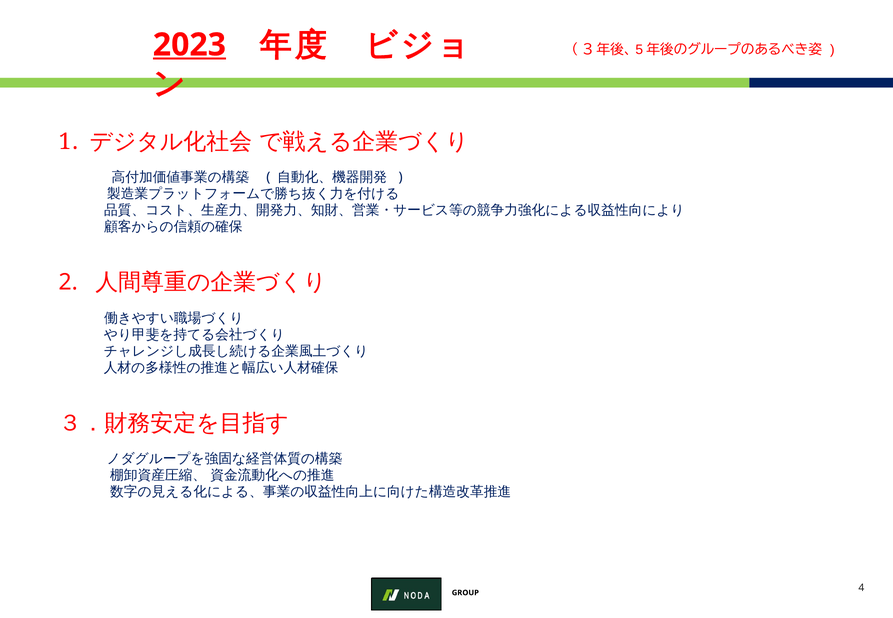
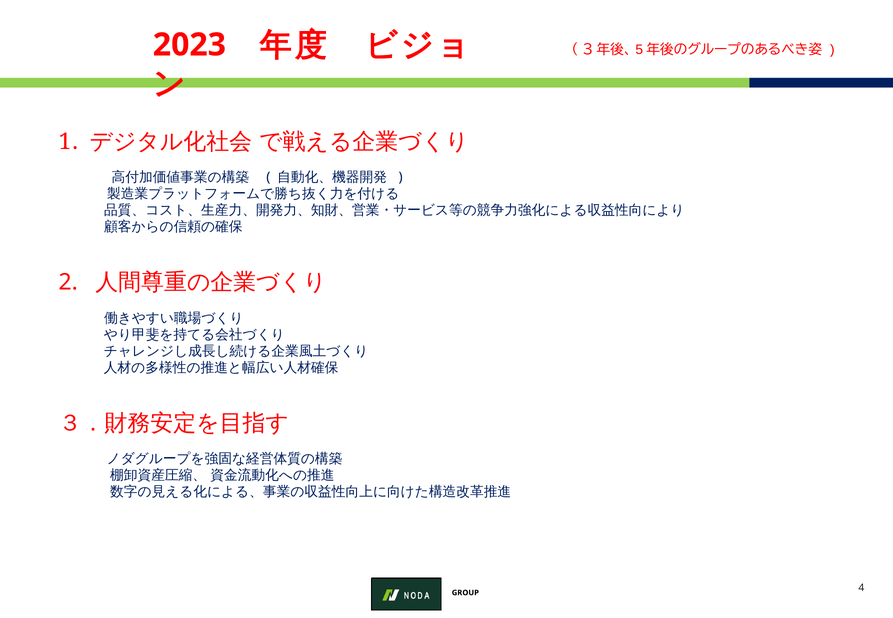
2023 underline: present -> none (189, 45)
